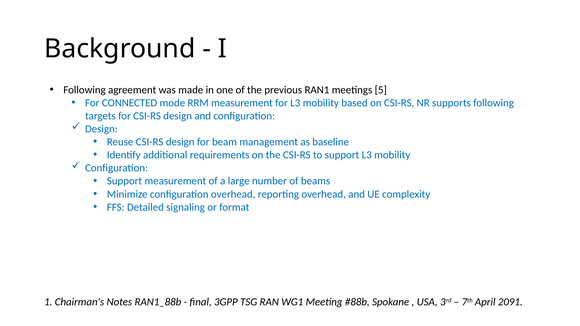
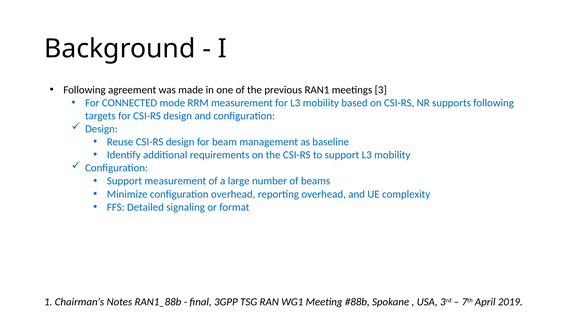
5: 5 -> 3 (381, 90)
2091: 2091 -> 2019 (510, 302)
